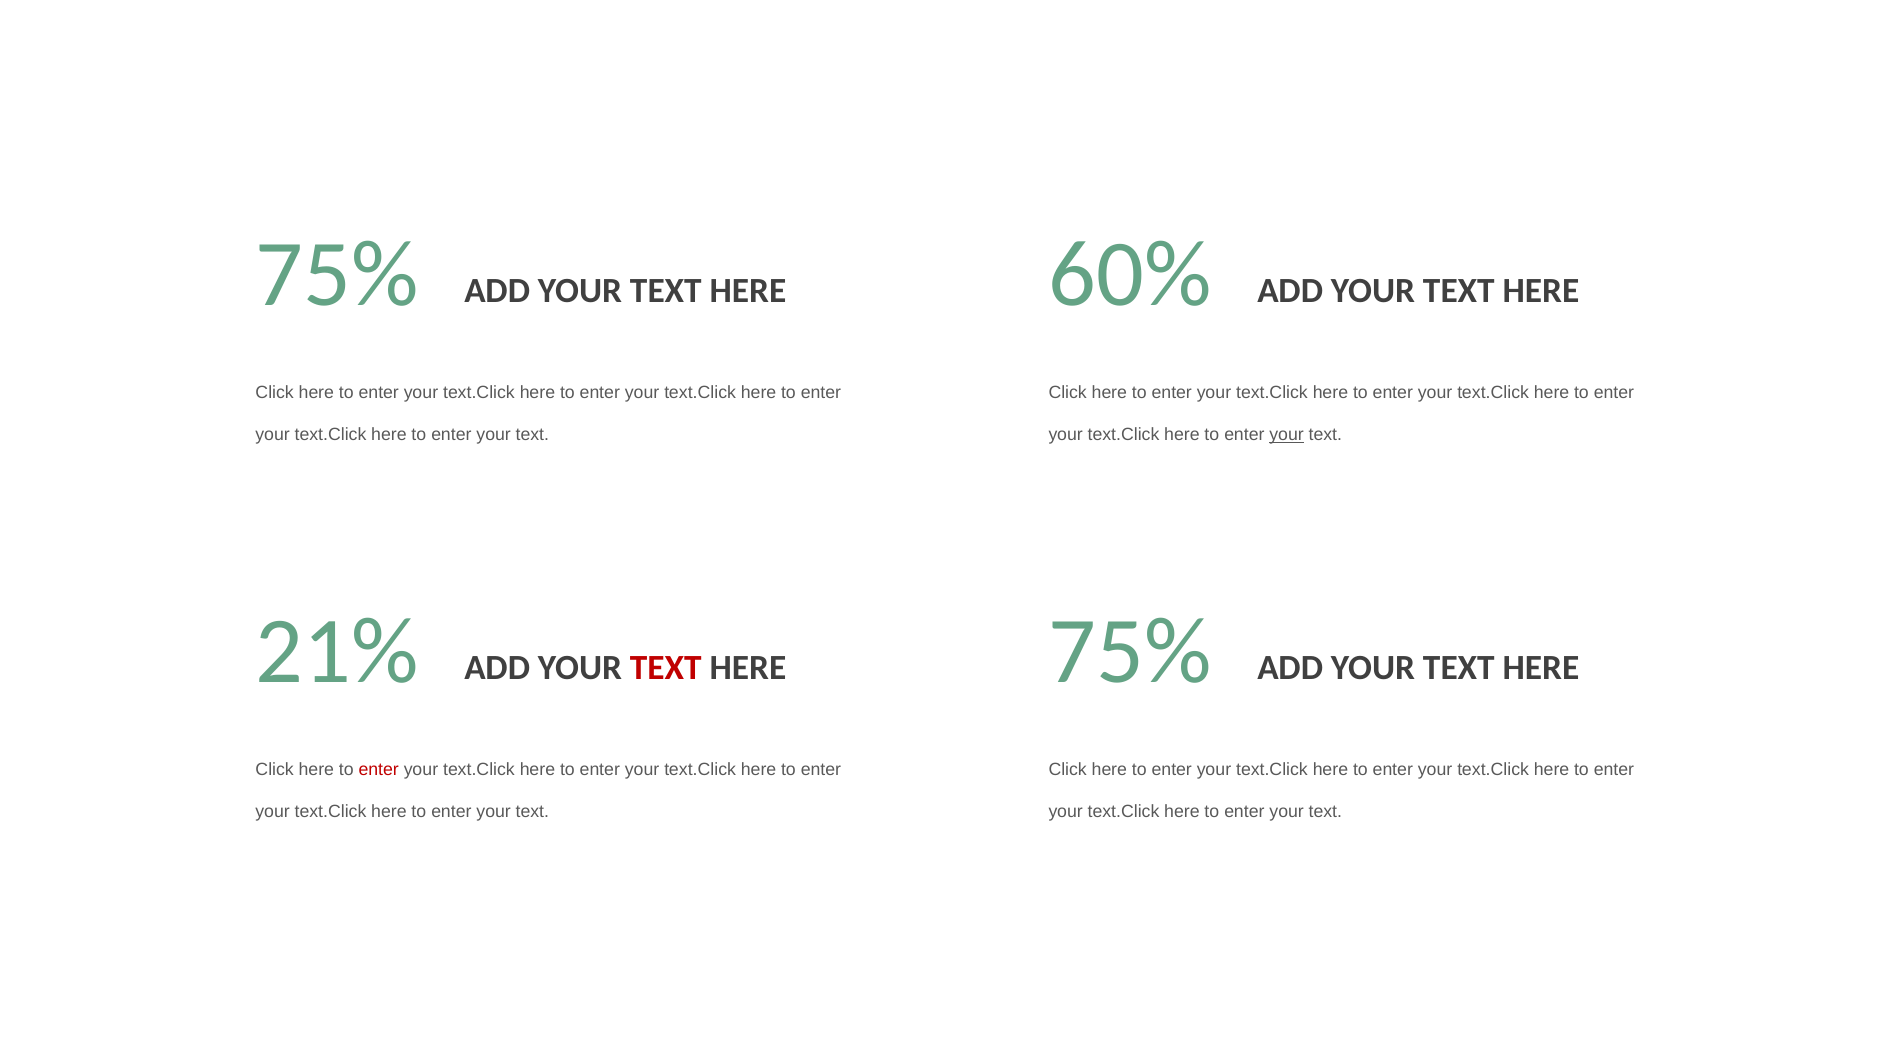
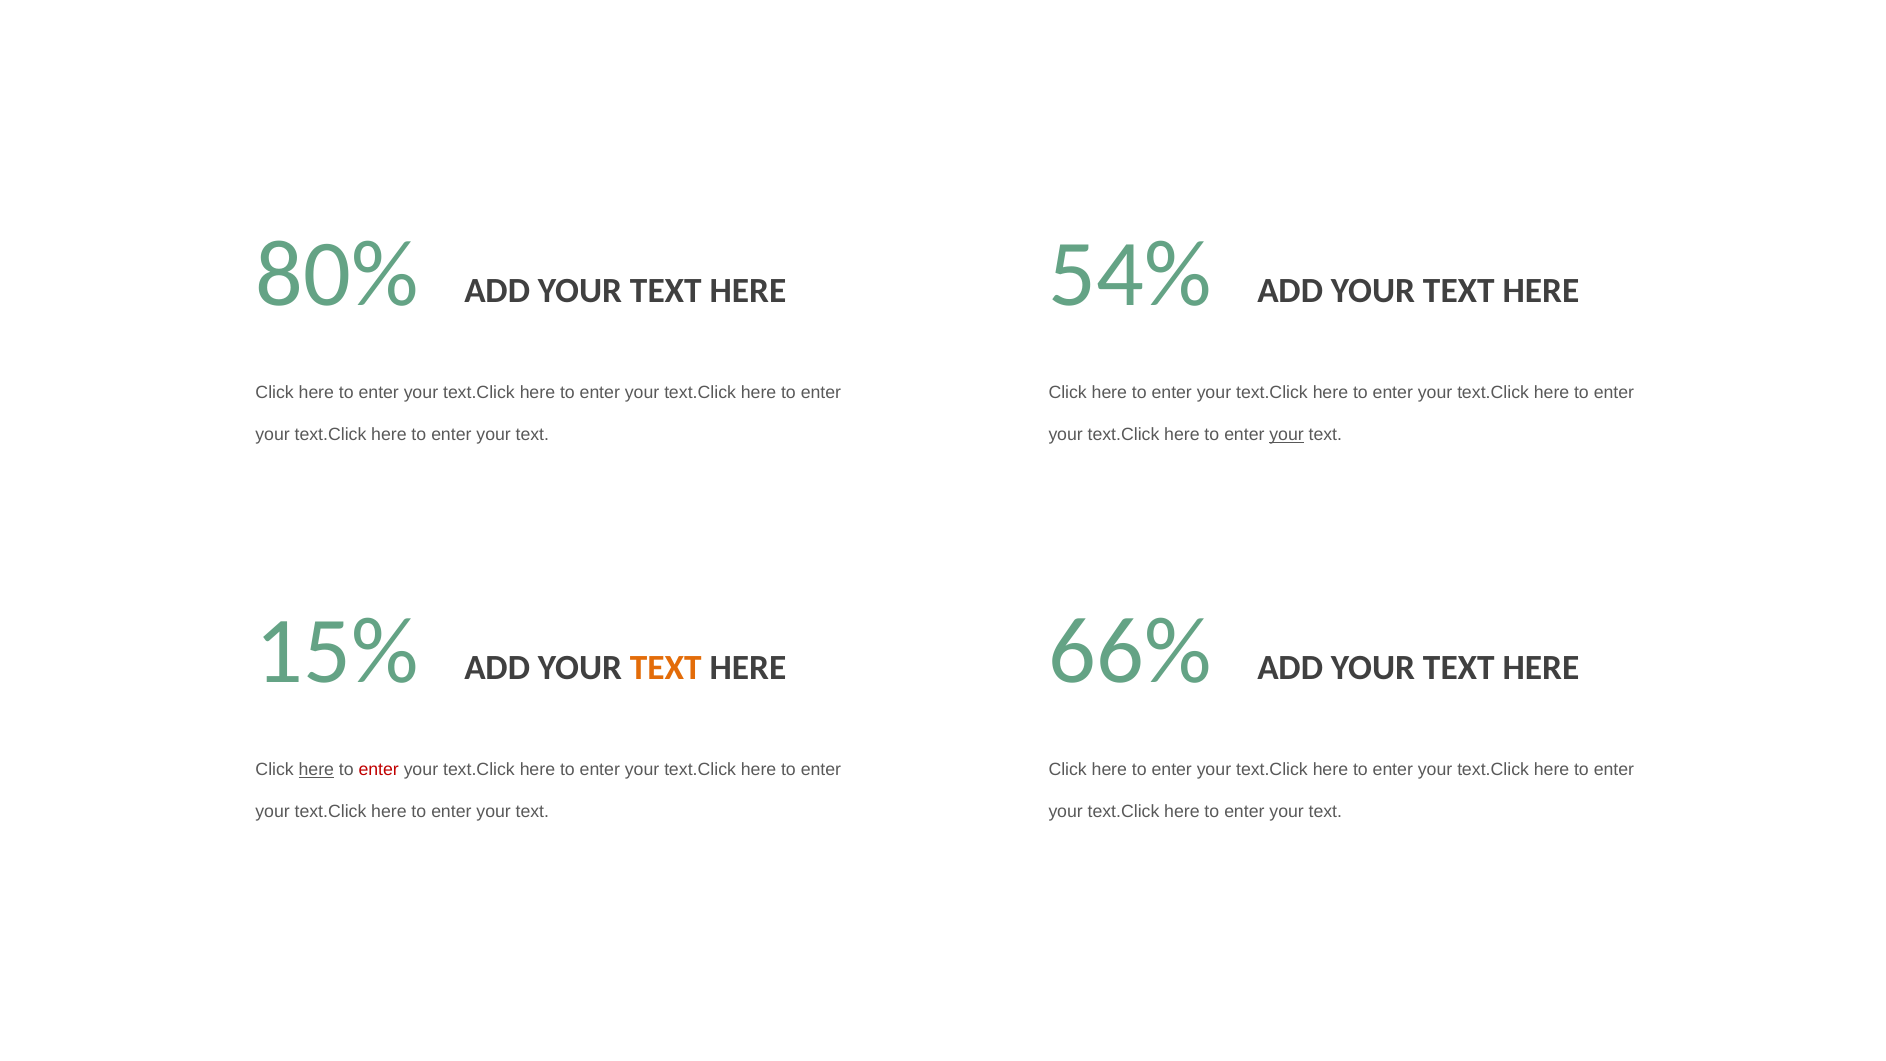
75%: 75% -> 80% (337, 275)
60%: 60% -> 54% (1130, 275)
21%: 21% -> 15% (337, 652)
75%: 75% -> 66% (1130, 652)
TEXT colour: red -> orange (666, 667)
here underline: none -> present (316, 769)
